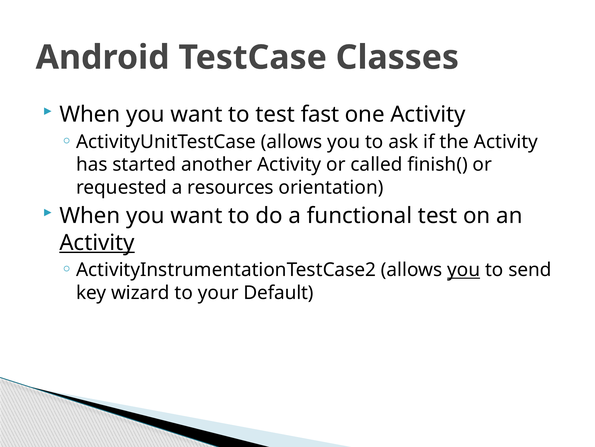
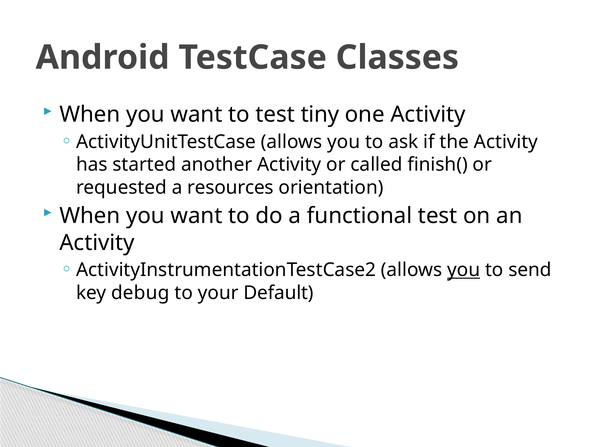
fast: fast -> tiny (320, 114)
Activity underline: present -> none (97, 242)
wizard: wizard -> debug (140, 292)
